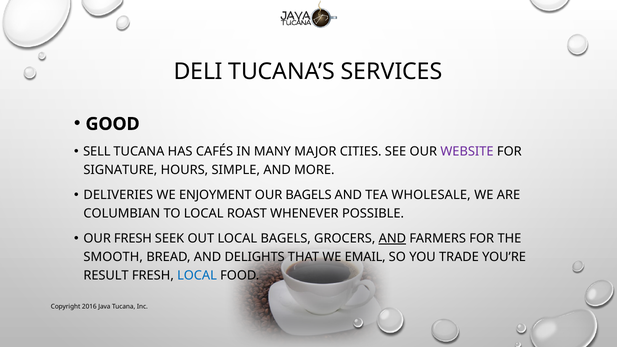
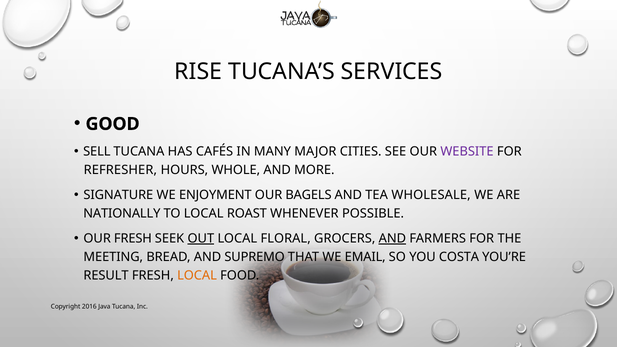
DELI: DELI -> RISE (198, 72)
SIGNATURE: SIGNATURE -> REFRESHER (120, 170)
SIMPLE: SIMPLE -> WHOLE (236, 170)
DELIVERIES: DELIVERIES -> SIGNATURE (118, 195)
COLUMBIAN: COLUMBIAN -> NATIONALLY (122, 214)
OUT underline: none -> present (201, 239)
LOCAL BAGELS: BAGELS -> FLORAL (286, 239)
SMOOTH: SMOOTH -> MEETING (113, 257)
DELIGHTS: DELIGHTS -> SUPREMO (255, 257)
TRADE: TRADE -> COSTA (459, 257)
LOCAL colour: blue -> orange (197, 276)
